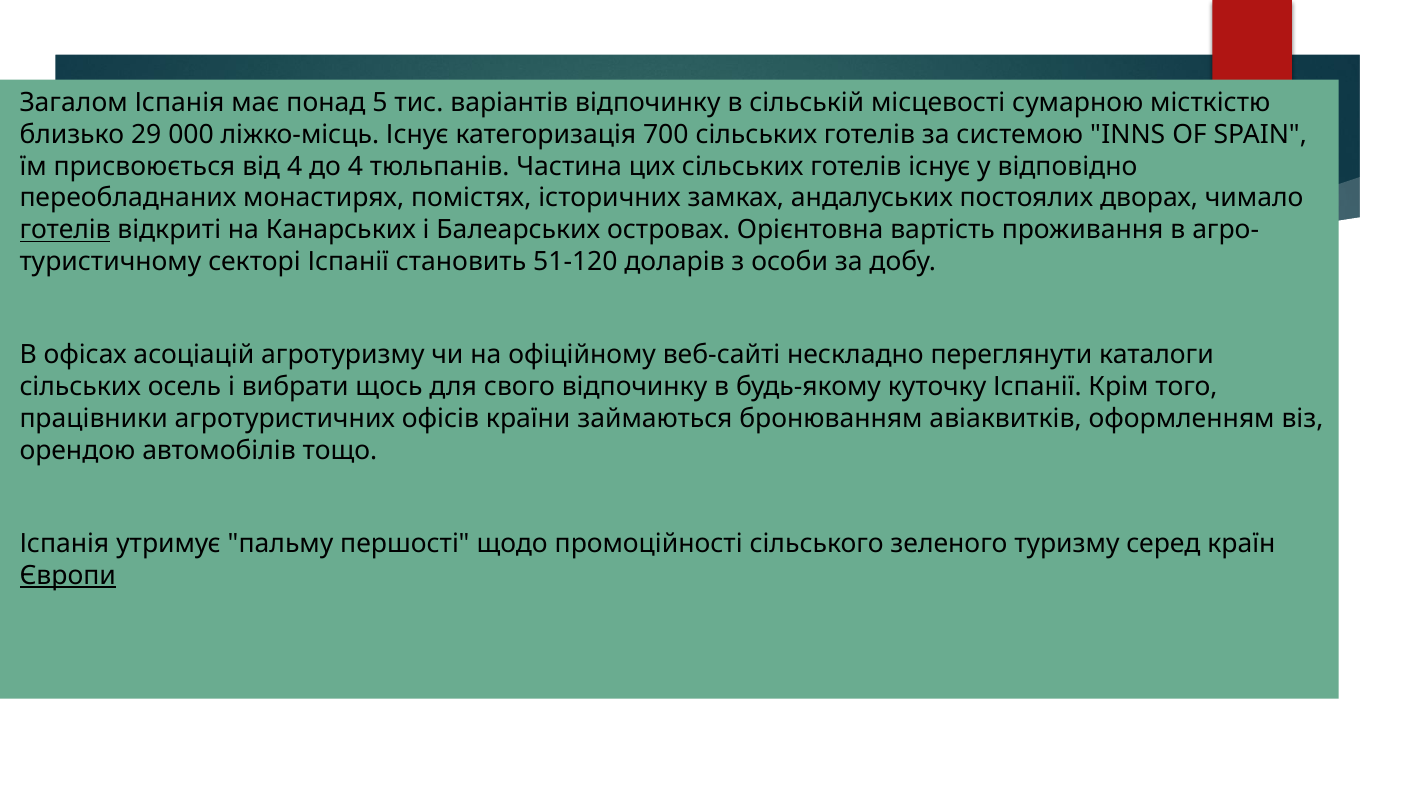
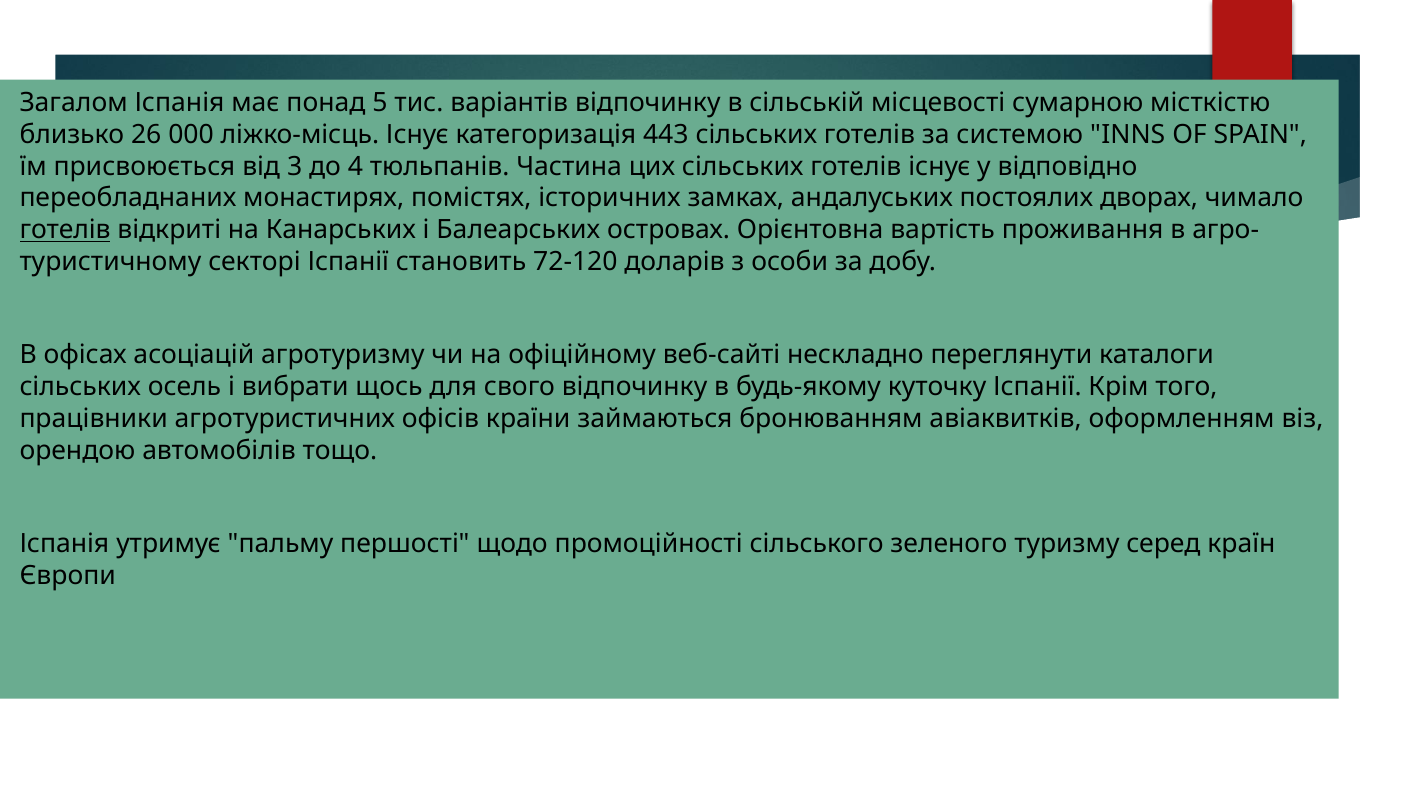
29: 29 -> 26 (146, 135)
700: 700 -> 443 (666, 135)
від 4: 4 -> 3 (295, 166)
51-120: 51-120 -> 72-120 (575, 262)
Європи underline: present -> none (68, 576)
